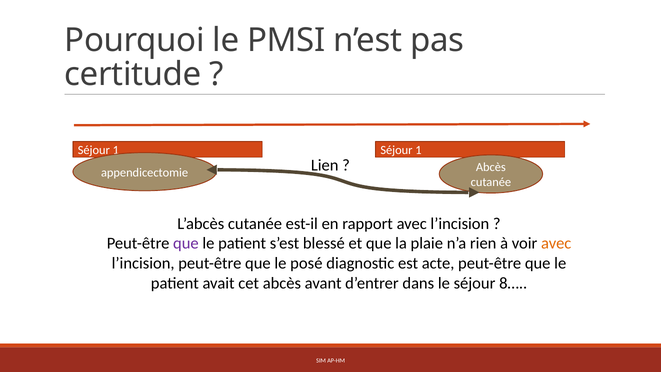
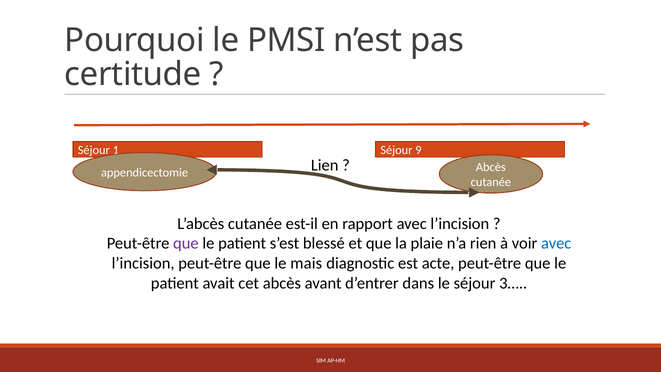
1: 1 -> 9 (418, 150)
avec colour: orange -> blue (556, 243)
posé: posé -> mais (306, 263)
8…: 8… -> 3… (513, 283)
